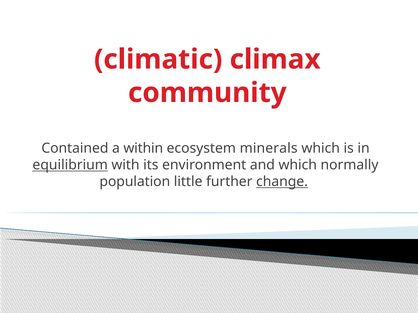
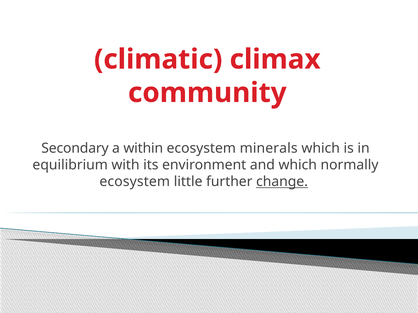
Contained: Contained -> Secondary (75, 149)
equilibrium underline: present -> none (70, 165)
population: population -> ecosystem (135, 182)
